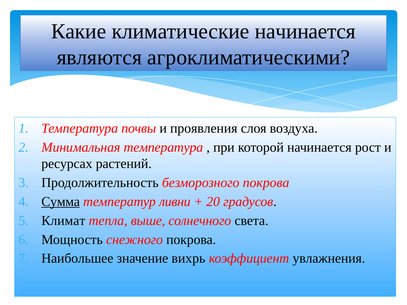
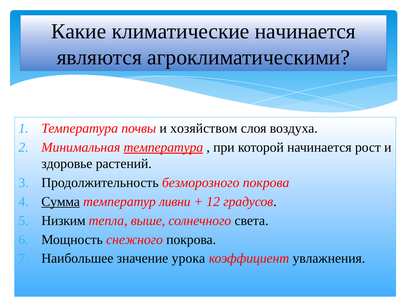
проявления: проявления -> хозяйством (204, 129)
температура underline: none -> present (163, 147)
ресурсах: ресурсах -> здоровье (67, 164)
20: 20 -> 12 (213, 202)
Климат: Климат -> Низким (63, 221)
вихрь: вихрь -> урока (188, 259)
